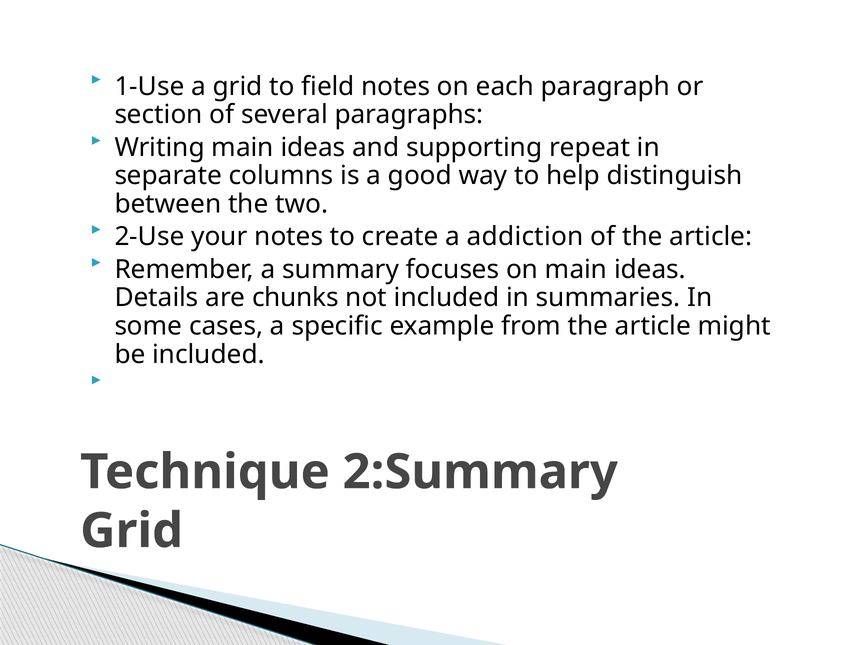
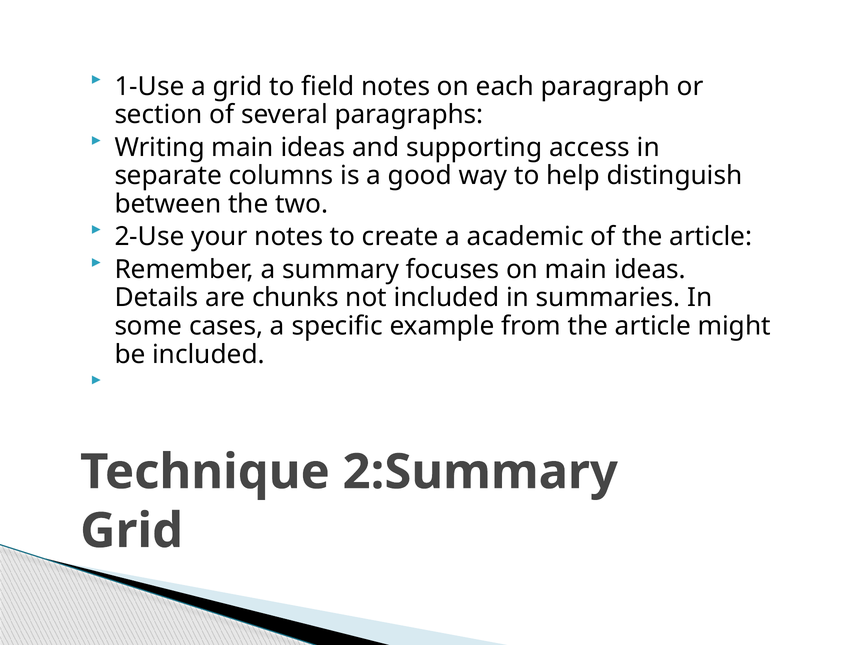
repeat: repeat -> access (590, 147)
addiction: addiction -> academic (525, 237)
